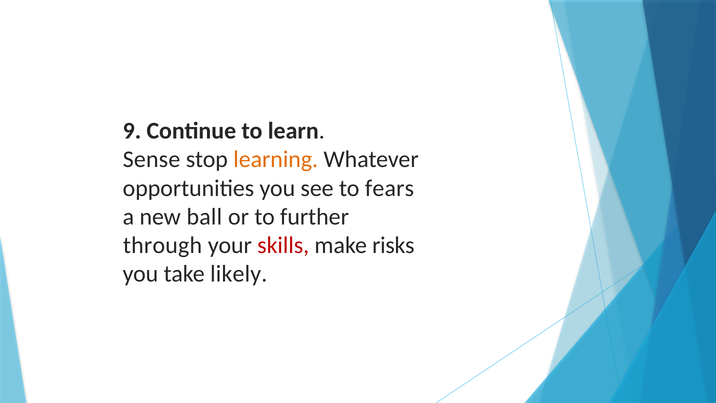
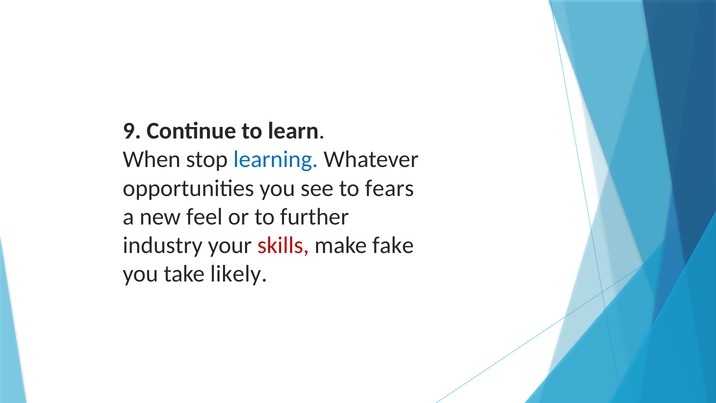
Sense: Sense -> When (152, 159)
learning colour: orange -> blue (276, 159)
ball: ball -> feel (204, 217)
through: through -> industry (163, 245)
risks: risks -> fake (393, 245)
